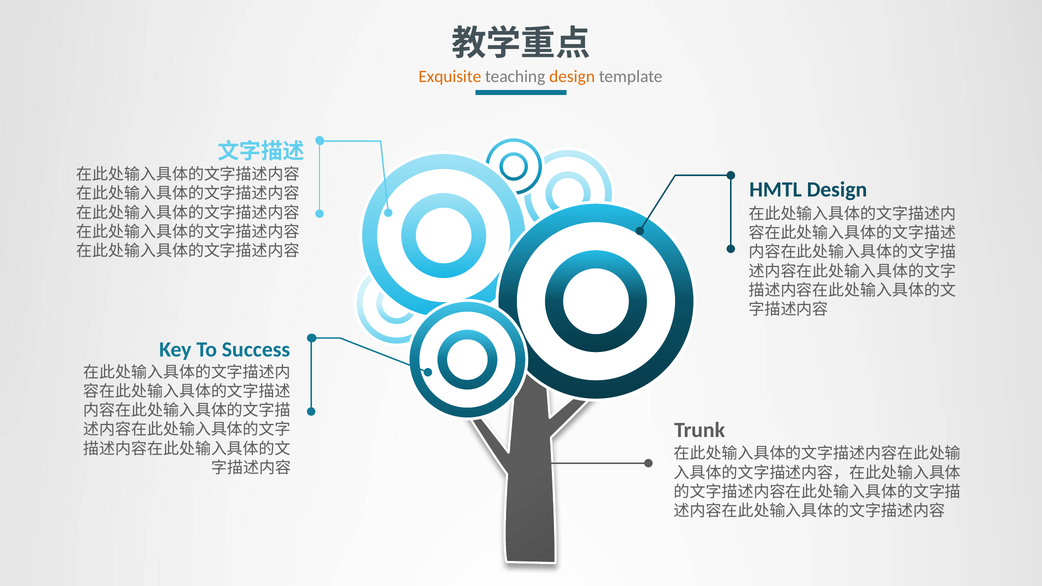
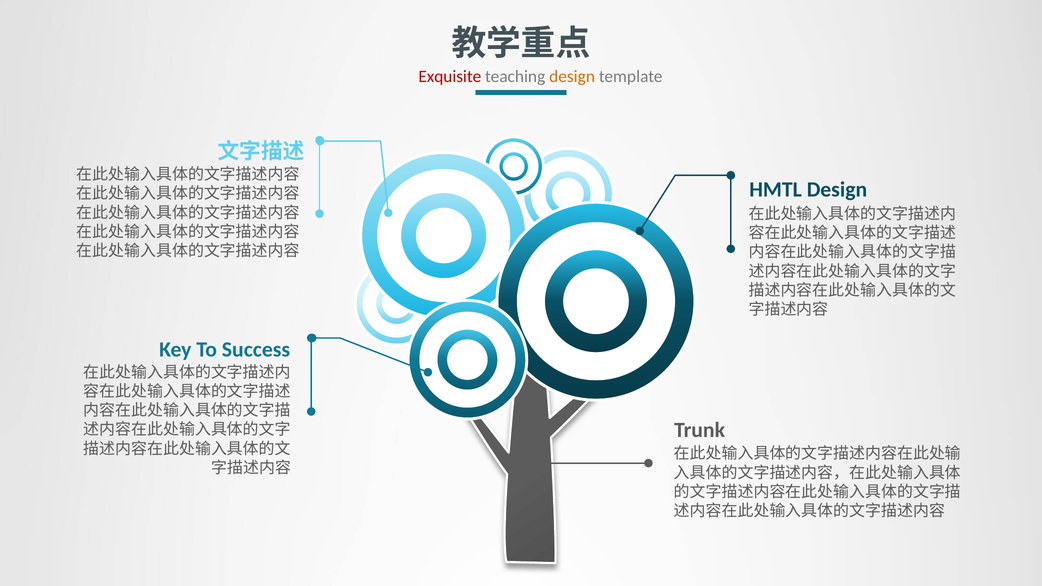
Exquisite colour: orange -> red (450, 77)
